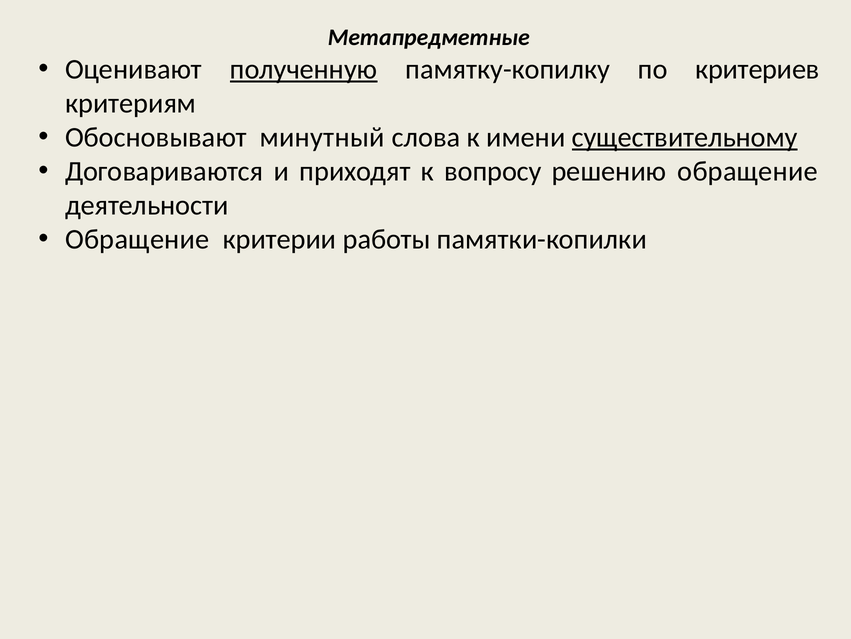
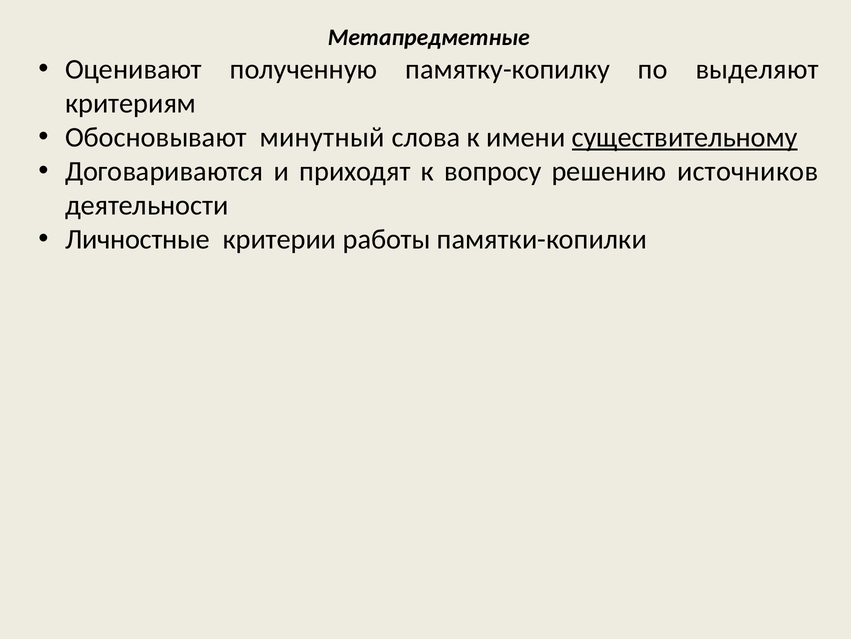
полученную underline: present -> none (304, 69)
критериев: критериев -> выделяют (757, 69)
решению обращение: обращение -> источников (748, 171)
Обращение: Обращение -> Личностные (138, 239)
